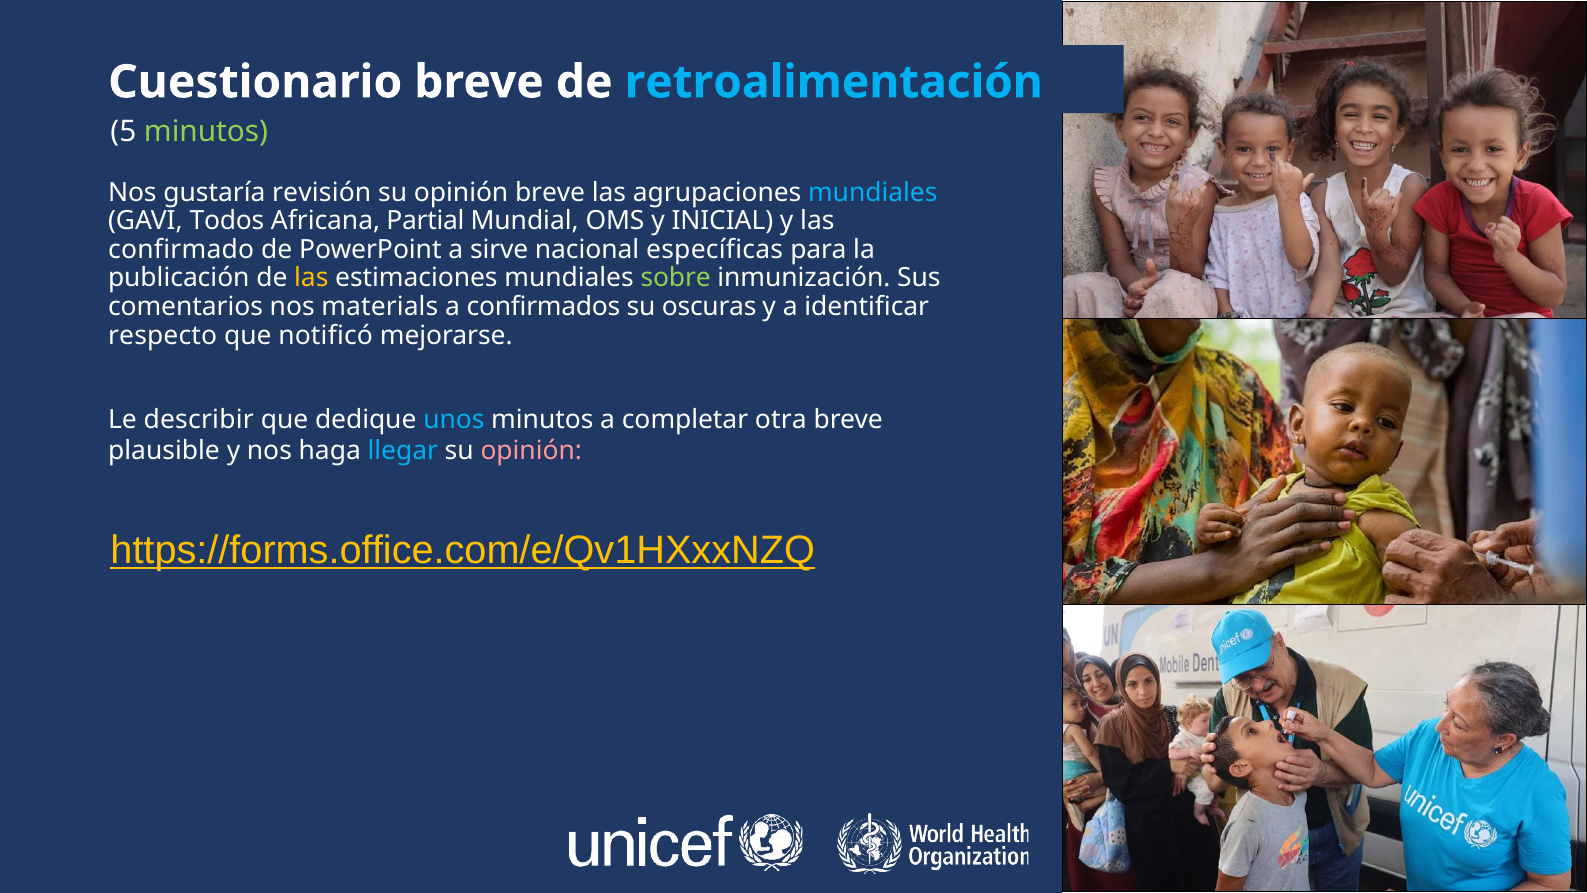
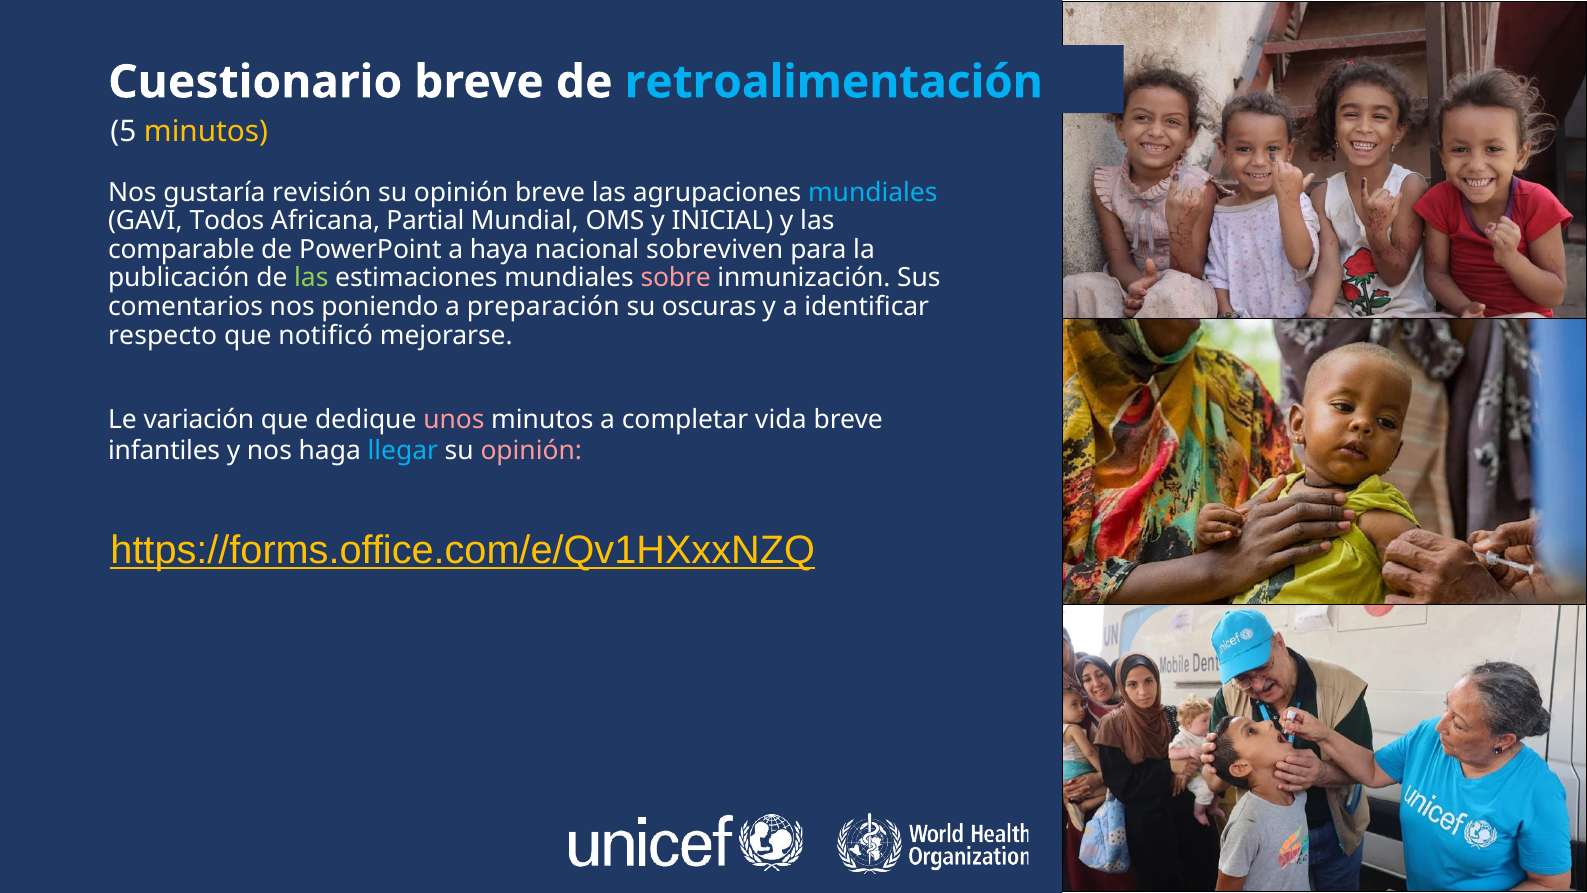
minutos colour: light green -> yellow (206, 132)
confirmado: confirmado -> comparable (181, 250)
sirve: sirve -> haya (499, 250)
específicas: específicas -> sobreviven (715, 250)
las colour: yellow -> light green (311, 278)
sobre colour: light green -> pink (676, 278)
materials: materials -> poniendo (380, 307)
confirmados: confirmados -> preparación (543, 307)
describir: describir -> variación (199, 419)
unos colour: light blue -> pink (454, 419)
otra: otra -> vida (781, 419)
plausible: plausible -> infantiles (164, 451)
